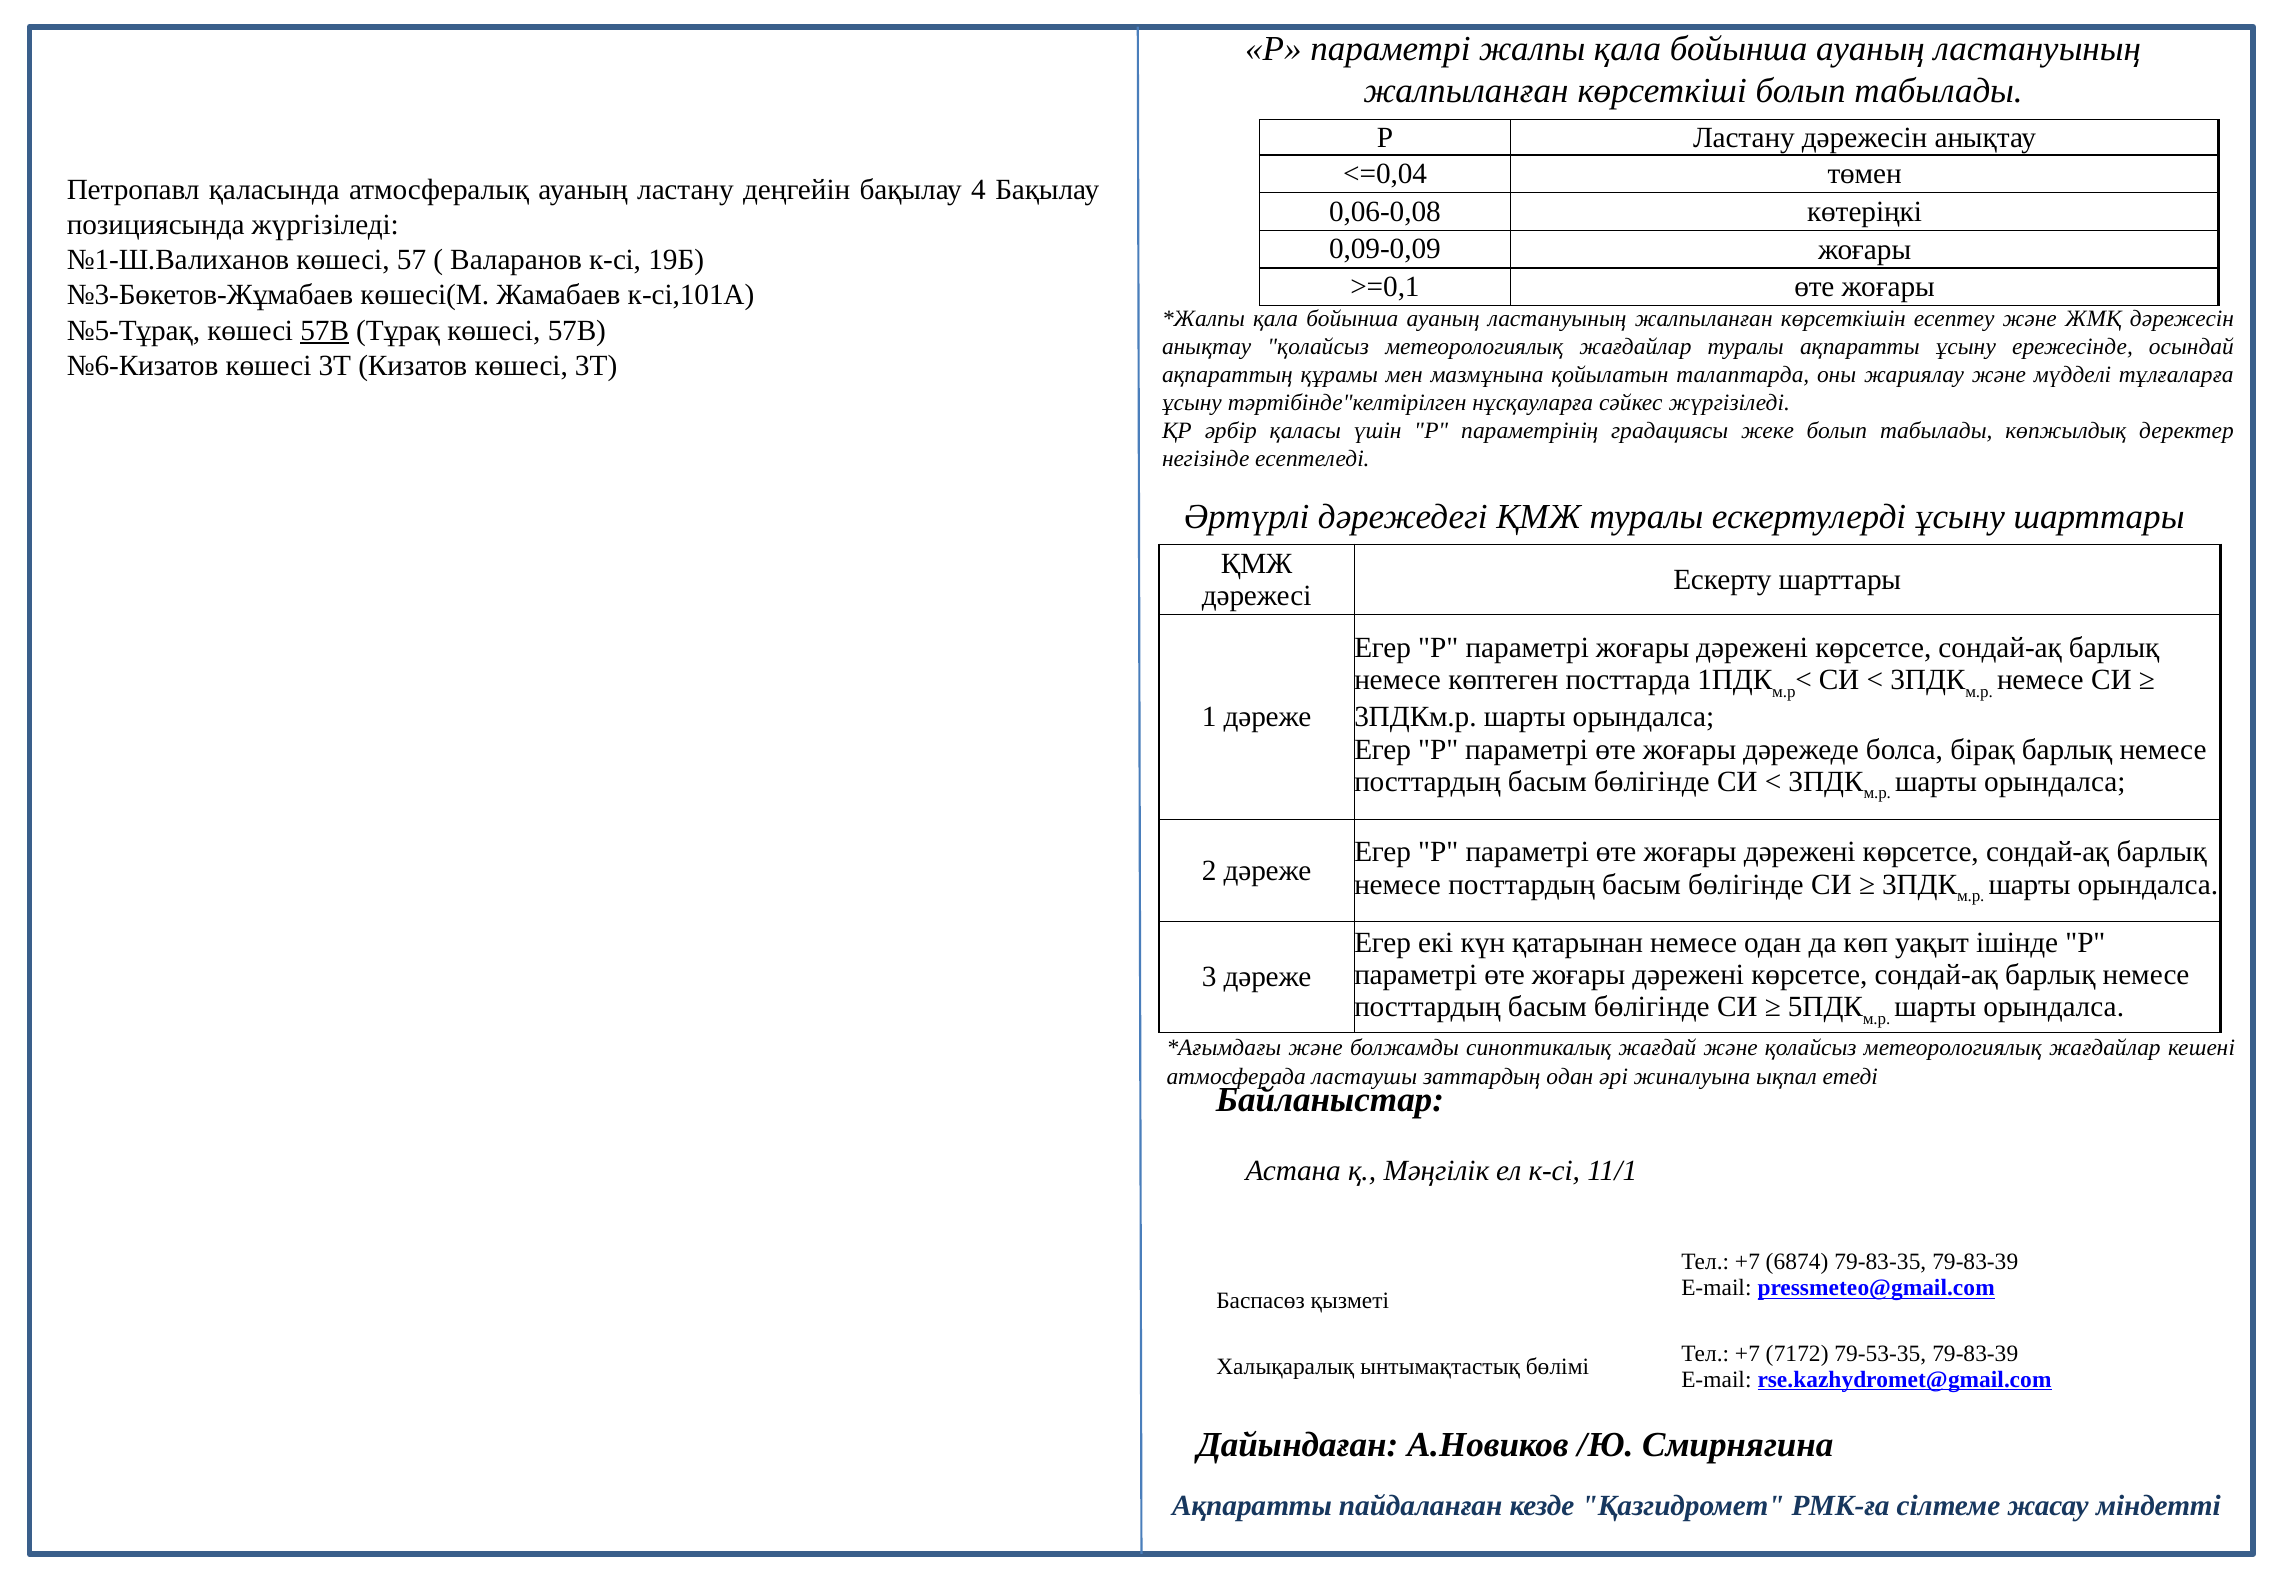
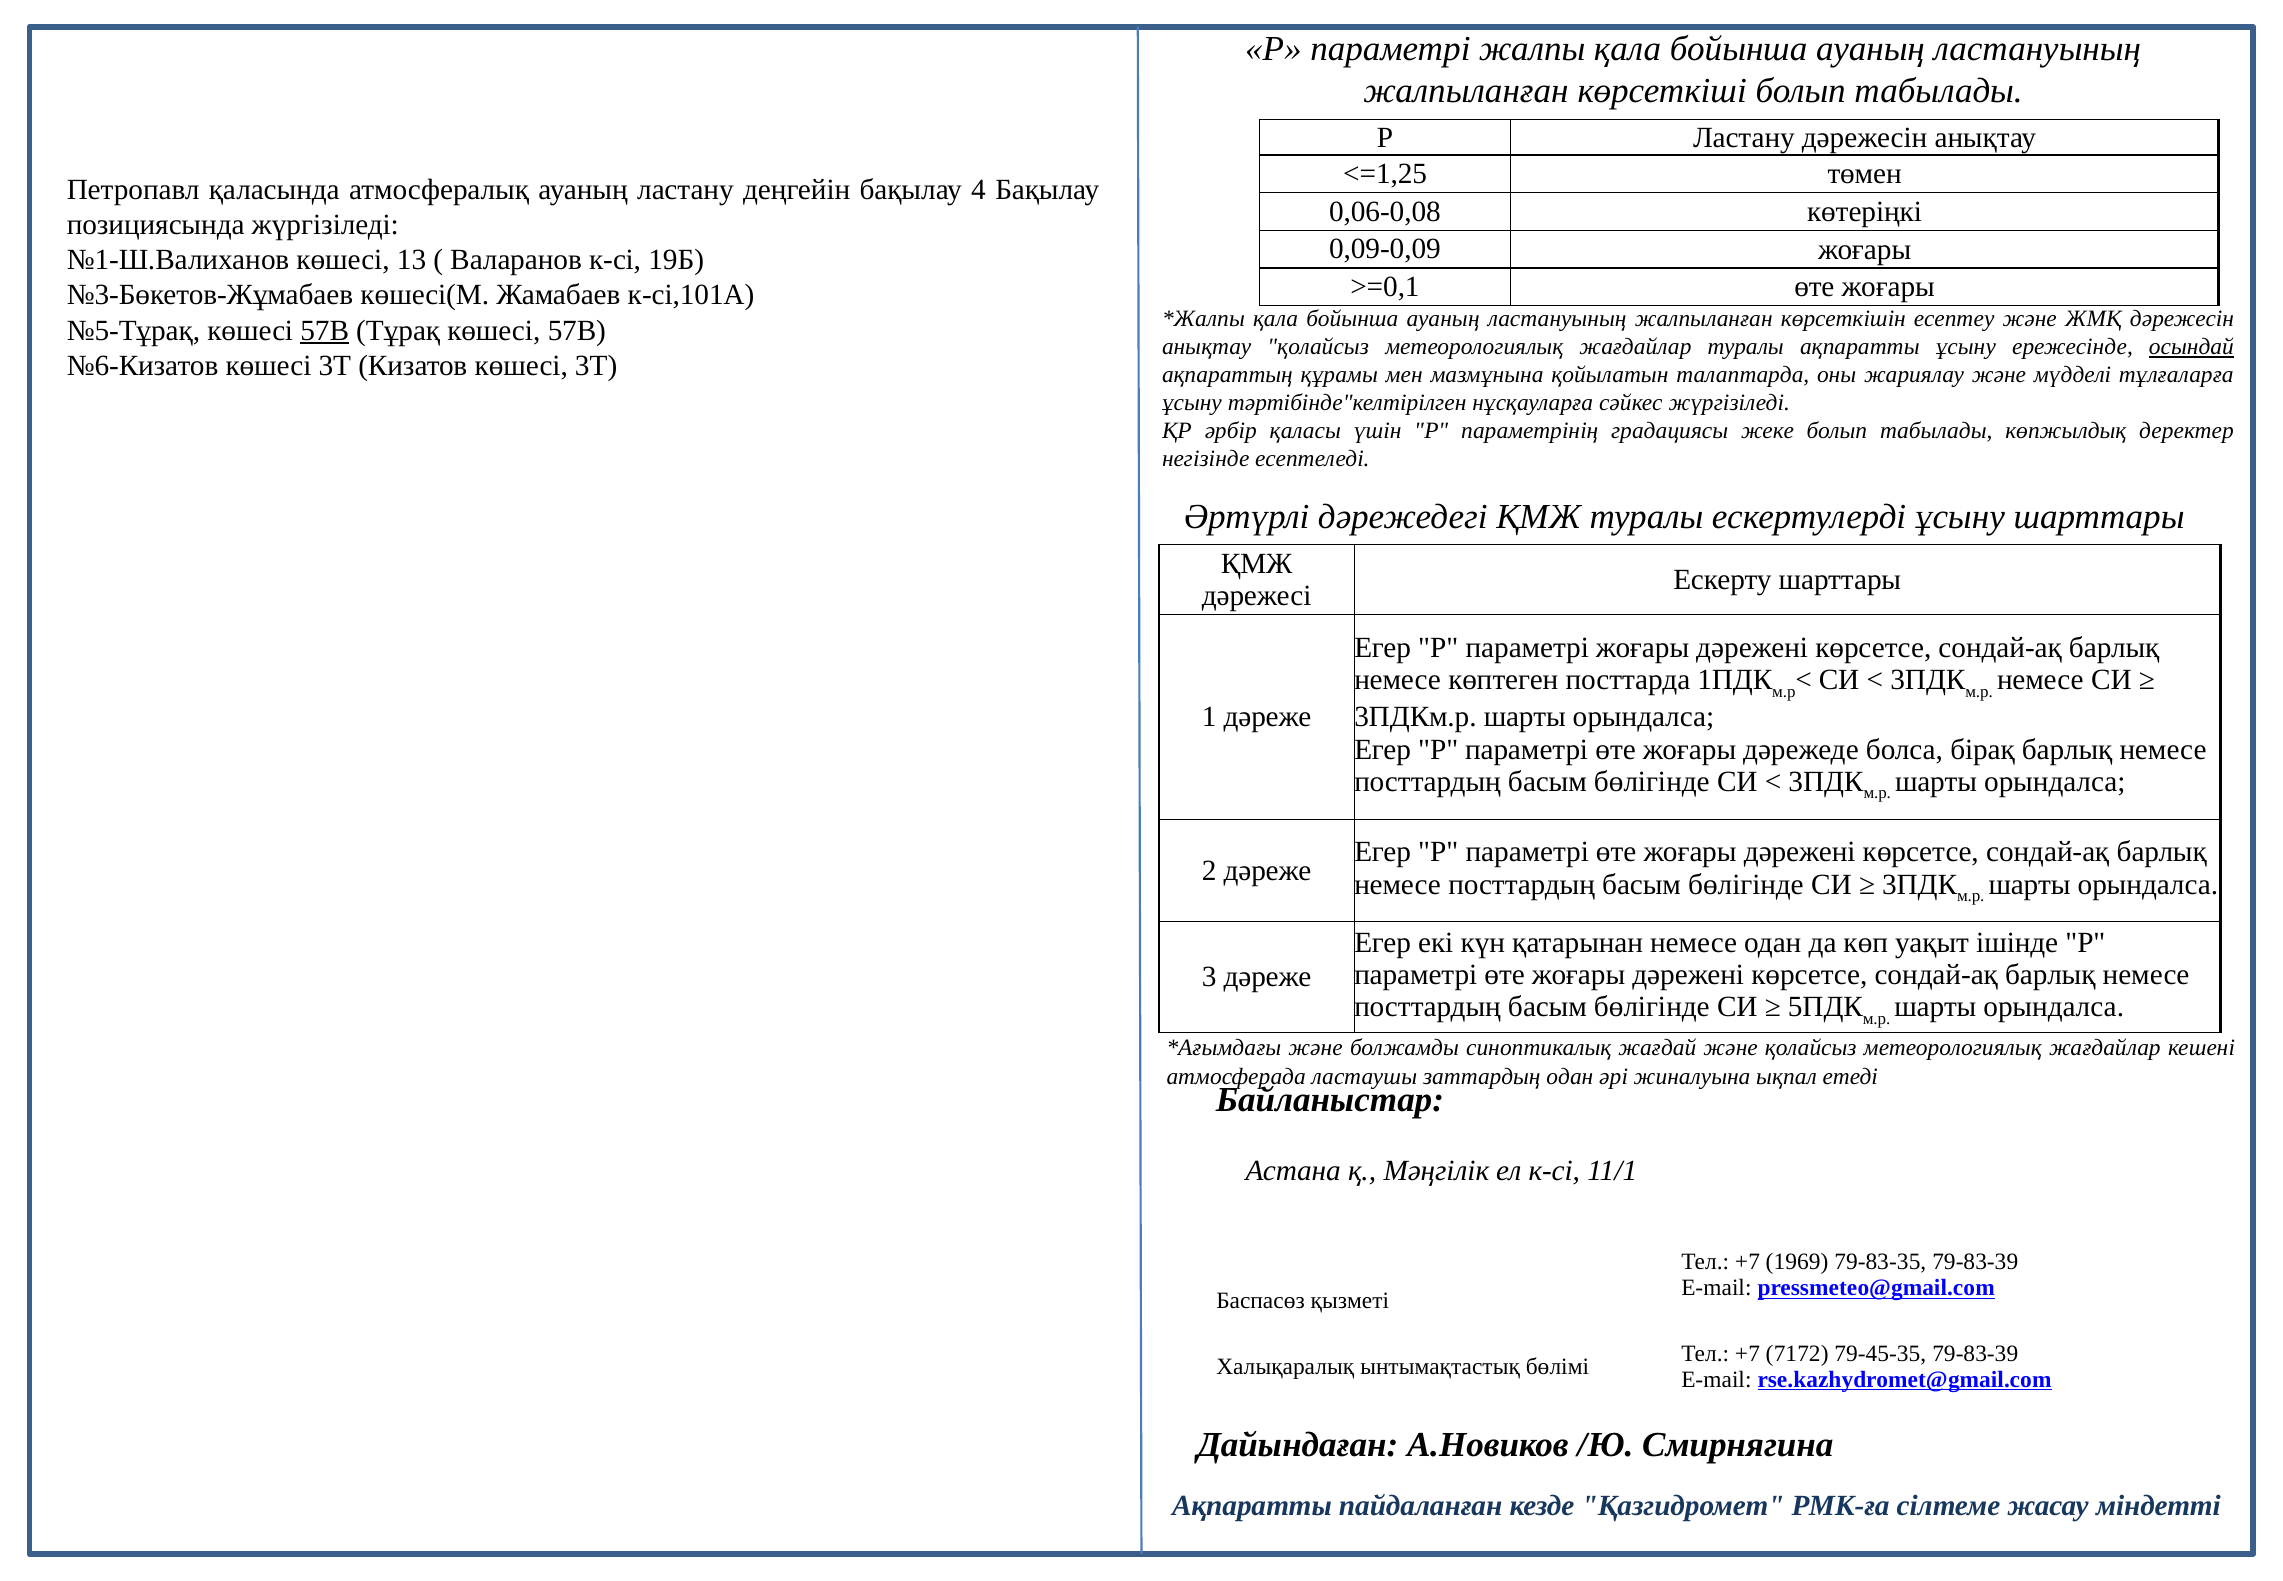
<=0,04: <=0,04 -> <=1,25 (1385, 174)
57: 57 -> 13 (412, 260)
осындай underline: none -> present (2191, 347)
6874: 6874 -> 1969 (1797, 1262)
79-53-35: 79-53-35 -> 79-45-35 (1880, 1353)
